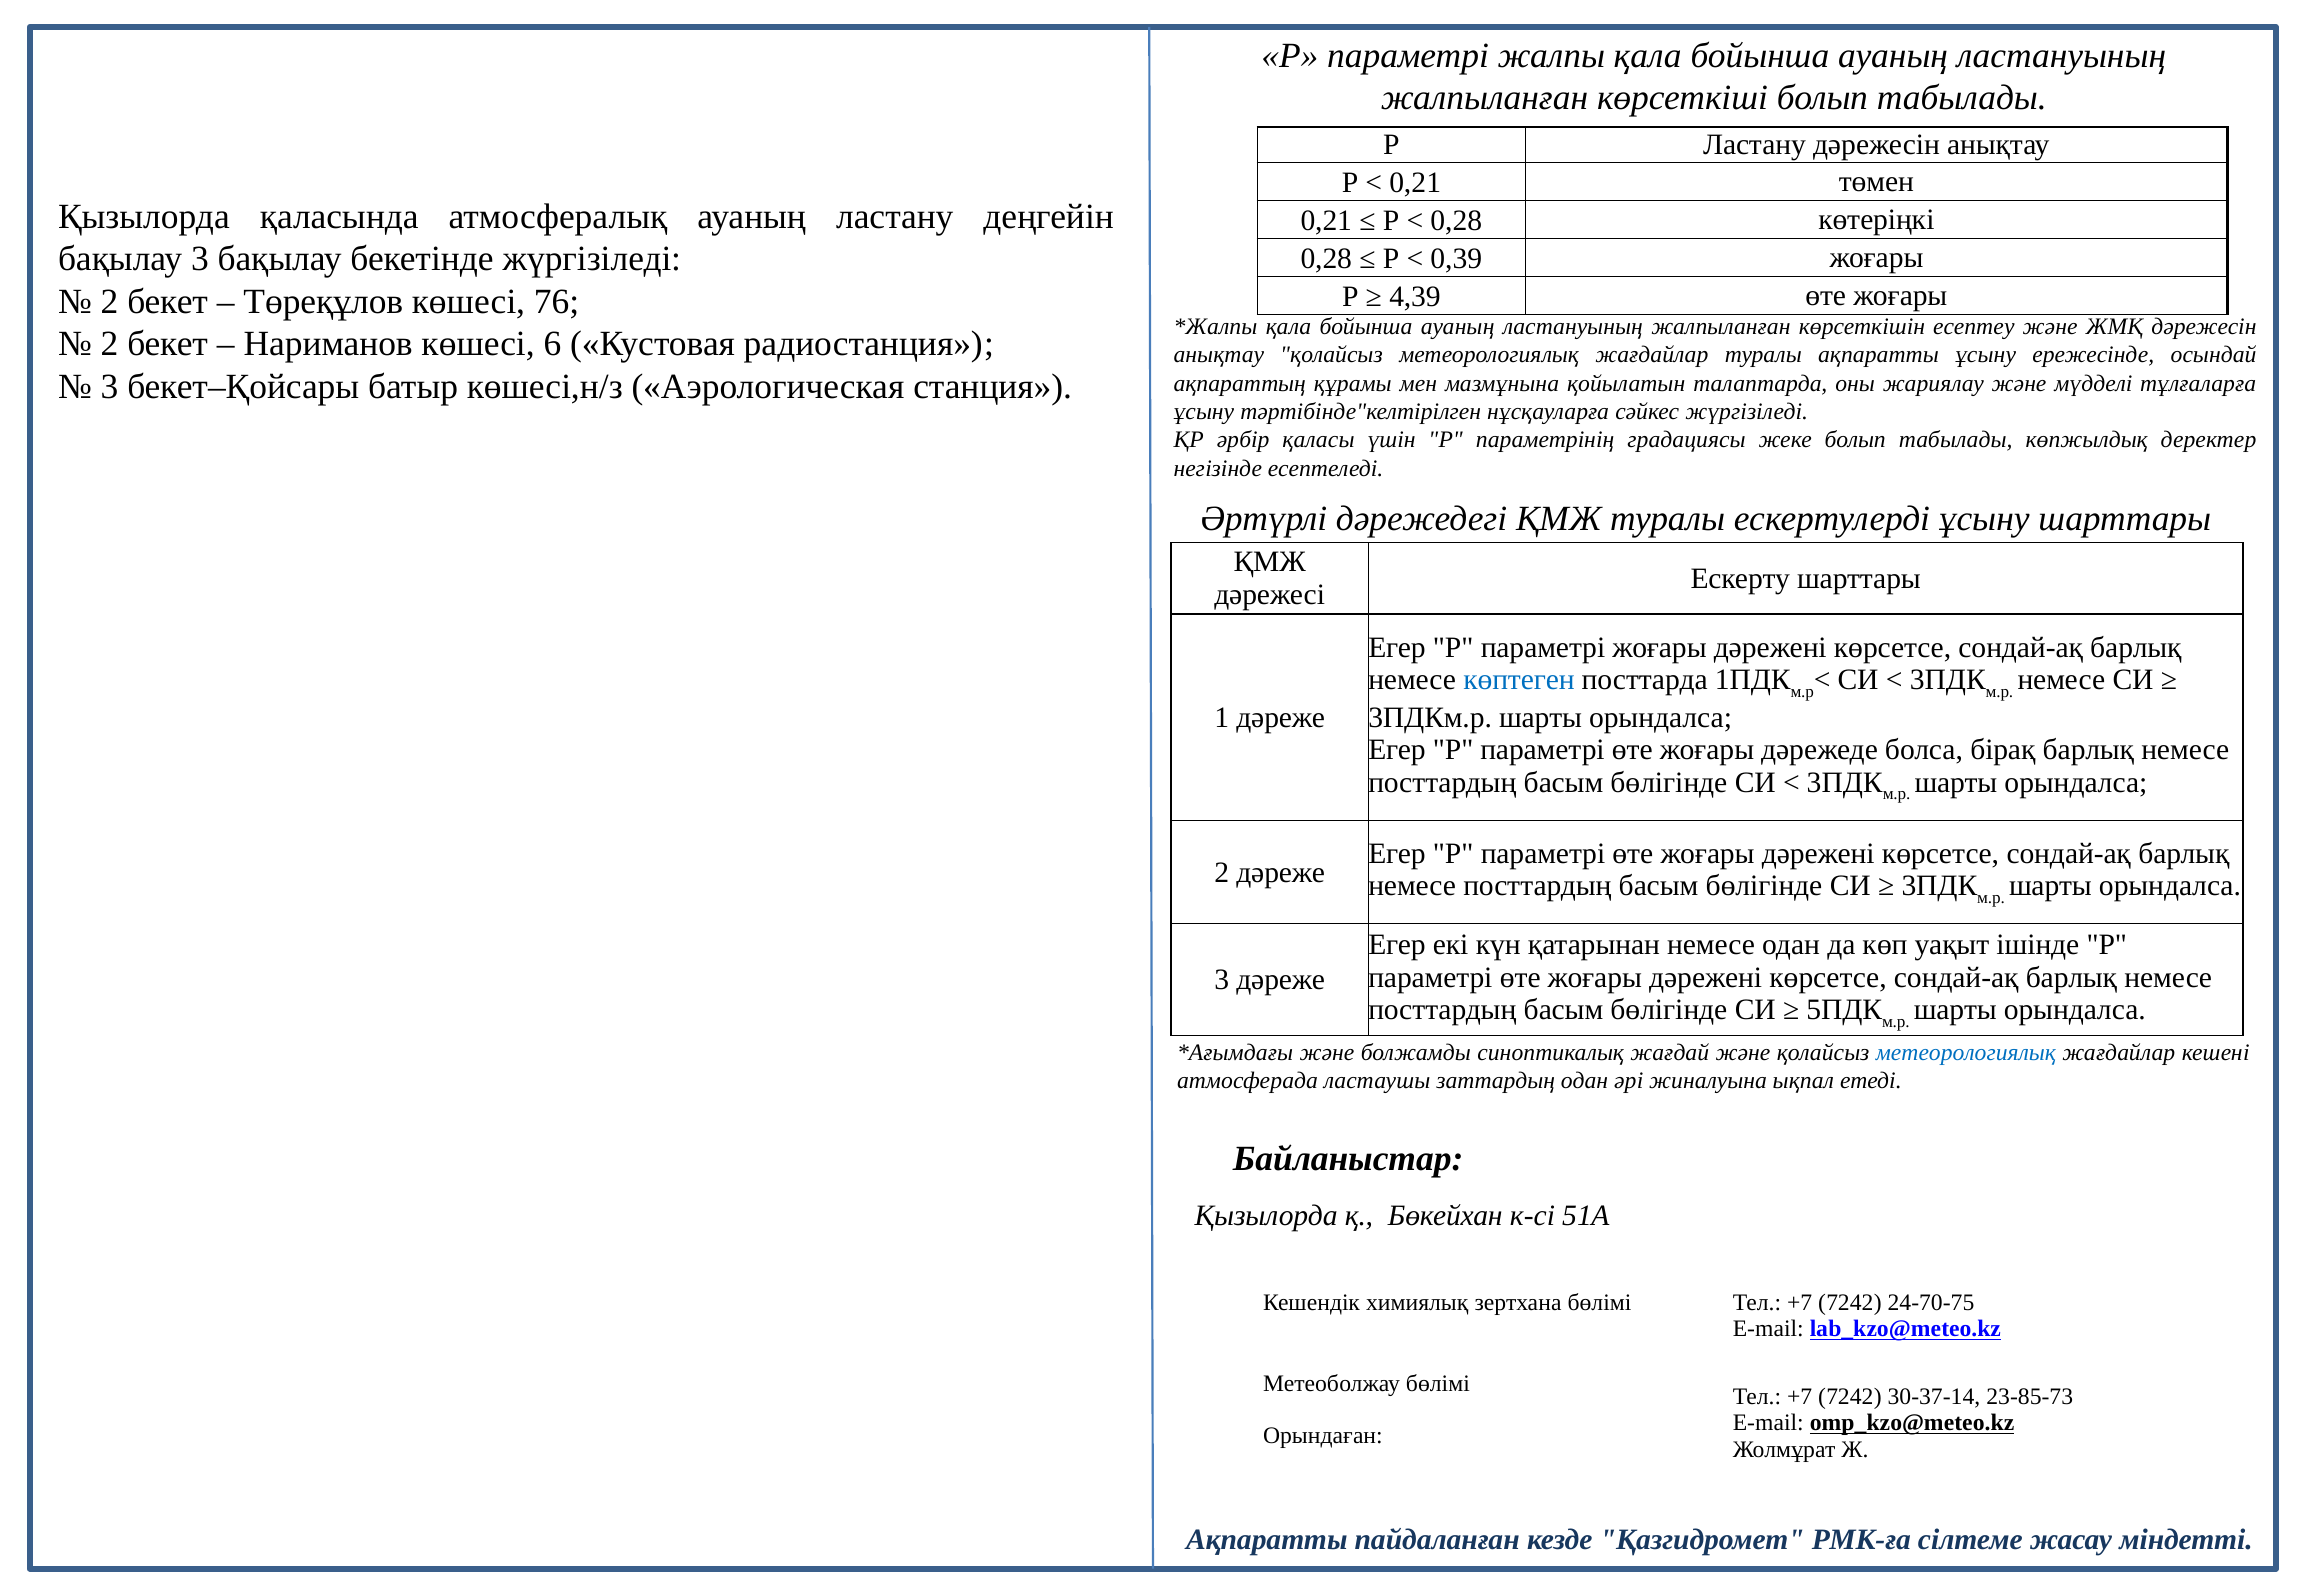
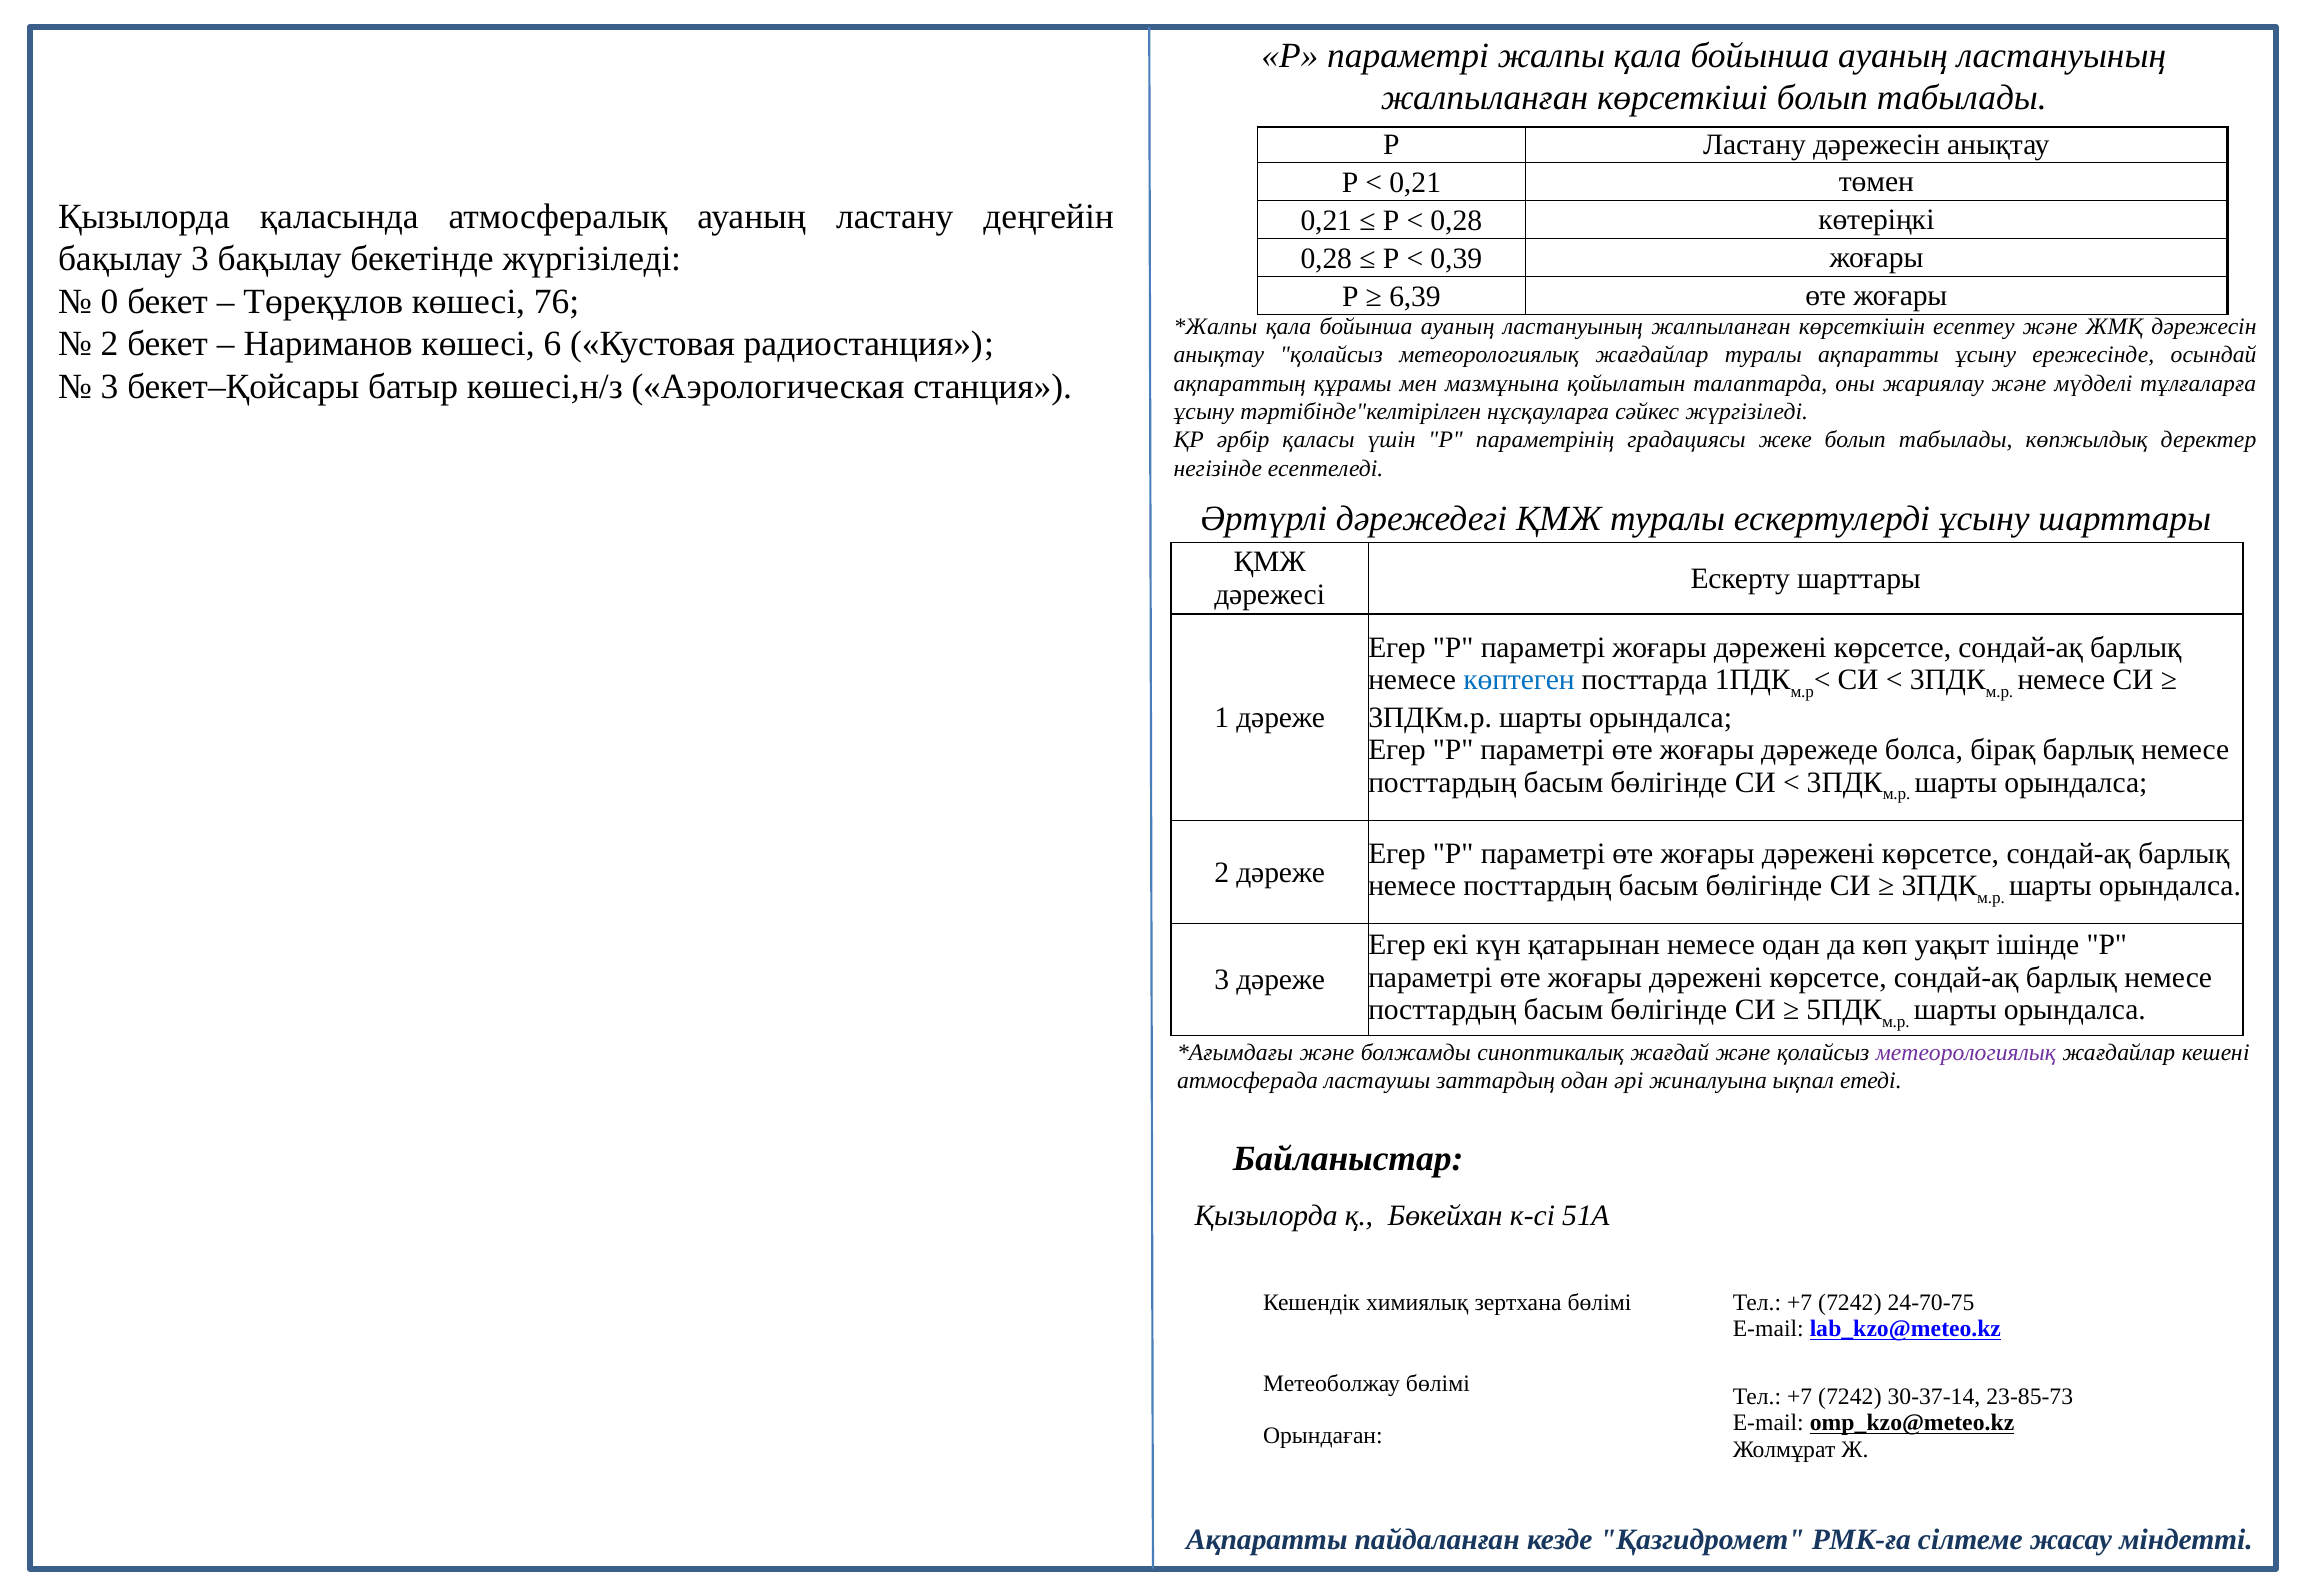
4,39: 4,39 -> 6,39 (1415, 297)
2: 2 -> 0 (110, 302)
метеорологиялық colour: blue -> purple (1966, 1053)
